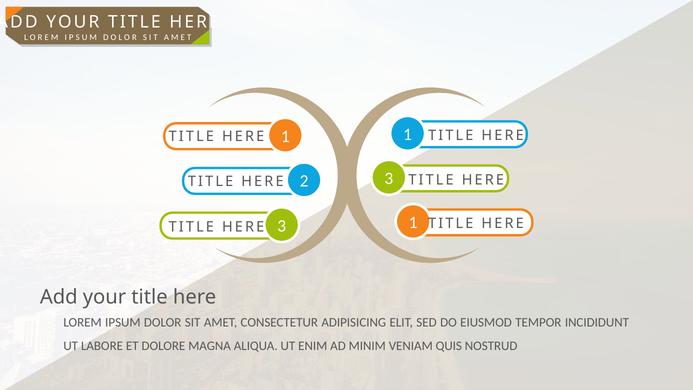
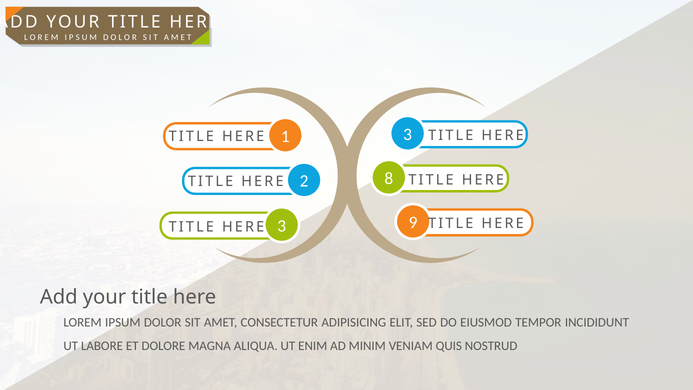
1: 1 -> 3 (408, 134)
3: 3 -> 8 (389, 178)
1: 1 -> 9 (413, 223)
